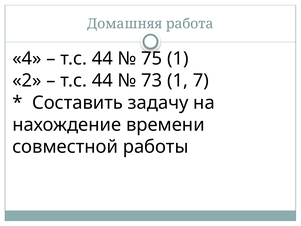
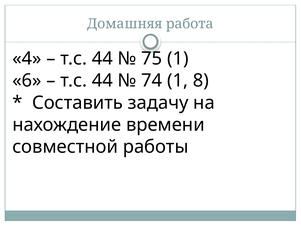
2: 2 -> 6 (27, 81)
73: 73 -> 74 (152, 81)
7: 7 -> 8 (201, 81)
